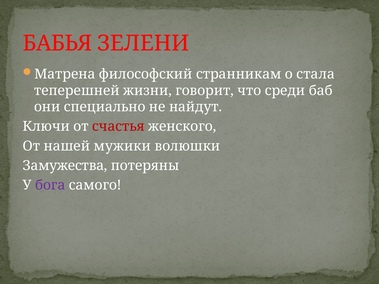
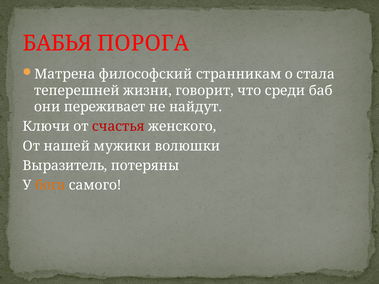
ЗЕЛЕНИ: ЗЕЛЕНИ -> ПОРОГА (143, 43)
специально: специально -> переживает (105, 107)
Замужества: Замужества -> Выразитель (65, 166)
бога colour: purple -> orange (50, 185)
